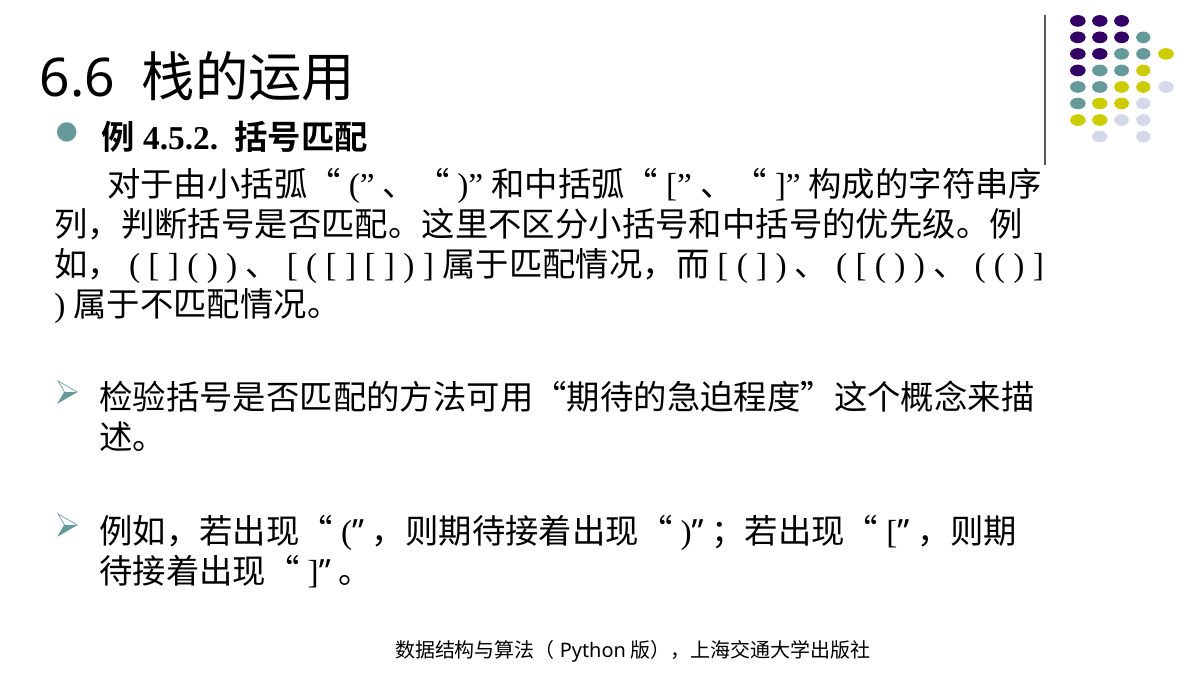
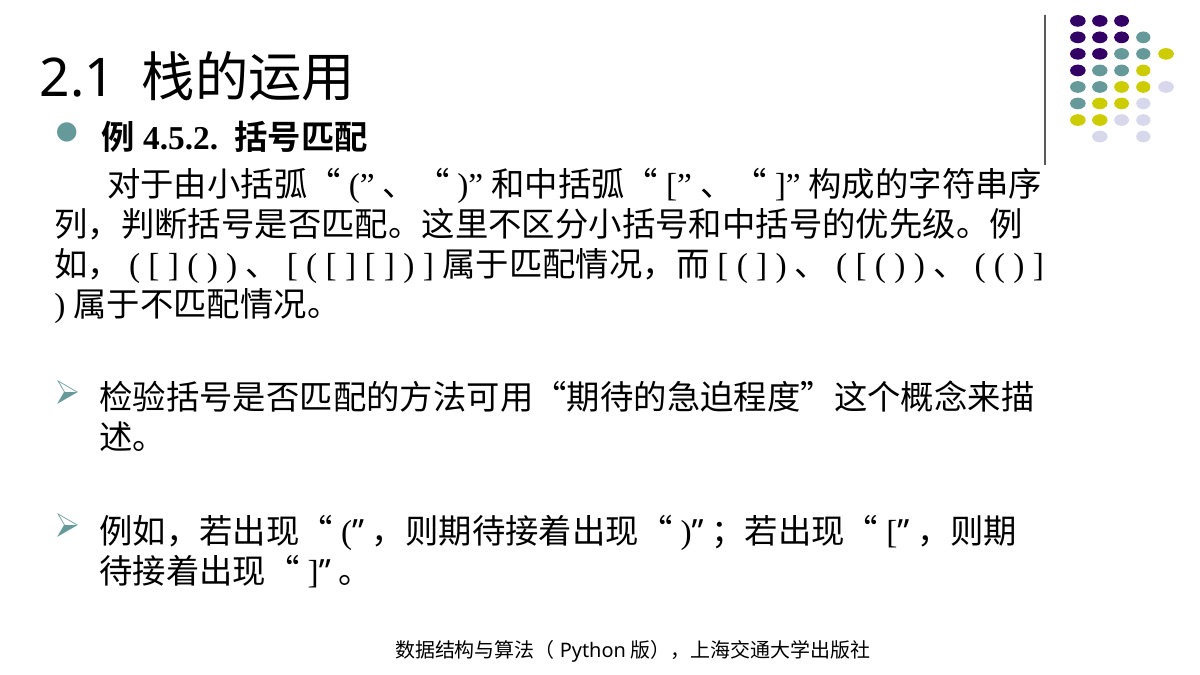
6.6: 6.6 -> 2.1 (78, 79)
